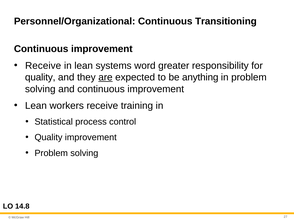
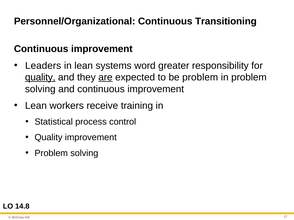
Receive: Receive -> Leaders (43, 66)
quality underline: none -> present (40, 78)
be anything: anything -> problem (200, 78)
